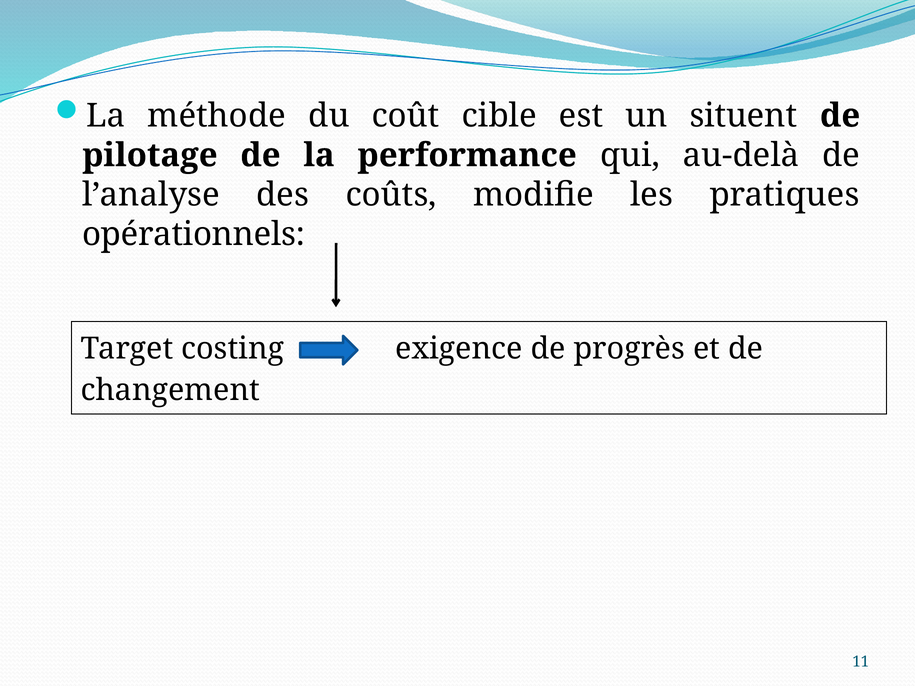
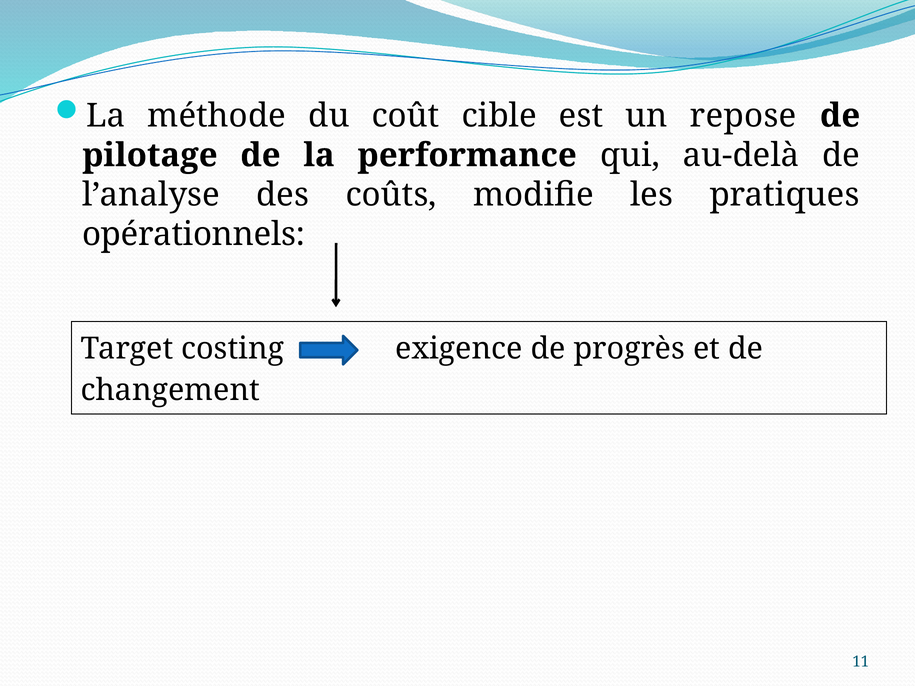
situent: situent -> repose (743, 116)
